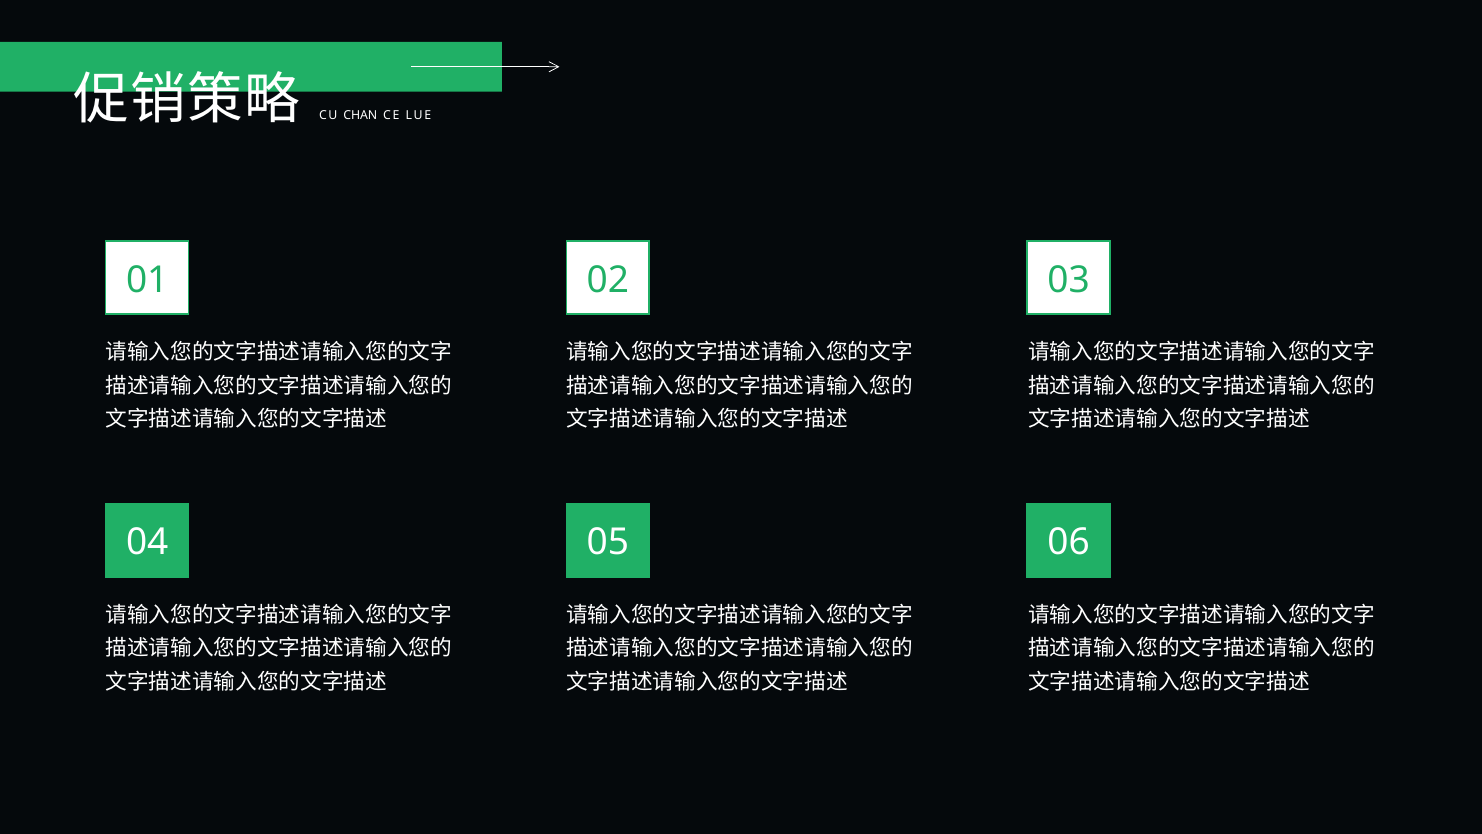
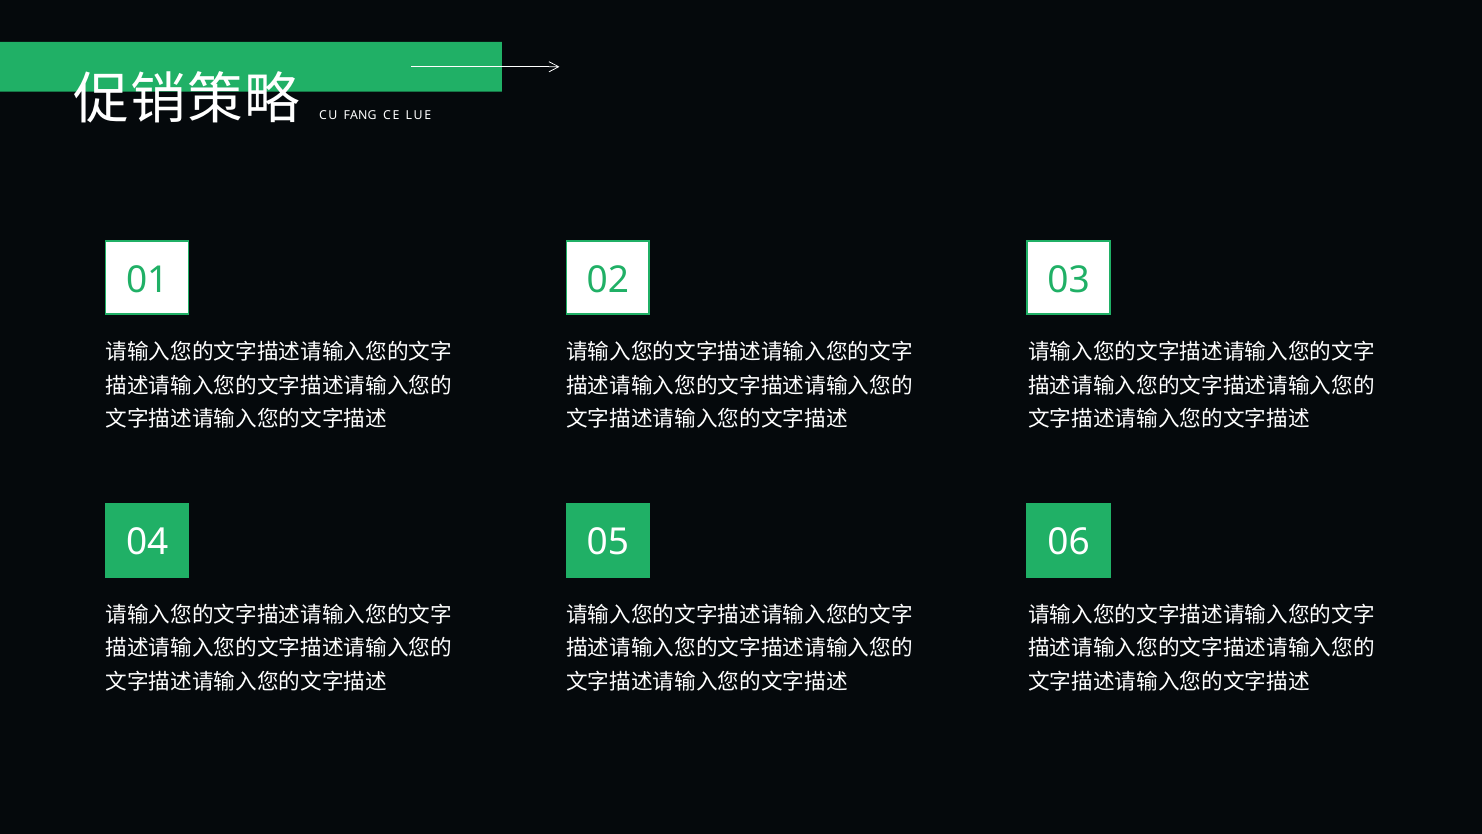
CHAN: CHAN -> FANG (360, 115)
